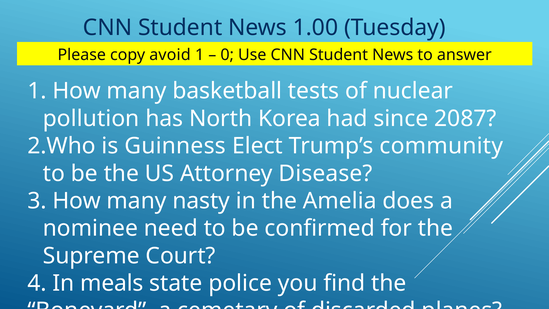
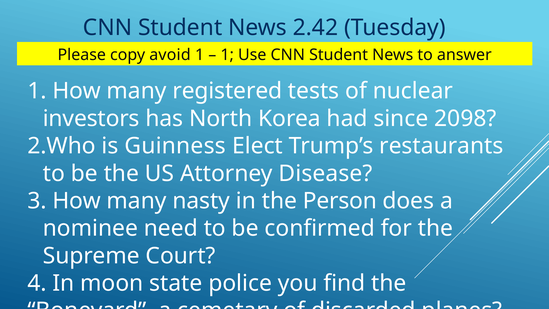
1.00: 1.00 -> 2.42 (315, 27)
0: 0 -> 1 (227, 55)
basketball: basketball -> registered (227, 91)
pollution: pollution -> investors (91, 118)
2087: 2087 -> 2098 (465, 118)
community: community -> restaurants (441, 146)
Amelia: Amelia -> Person (340, 201)
meals: meals -> moon (112, 283)
